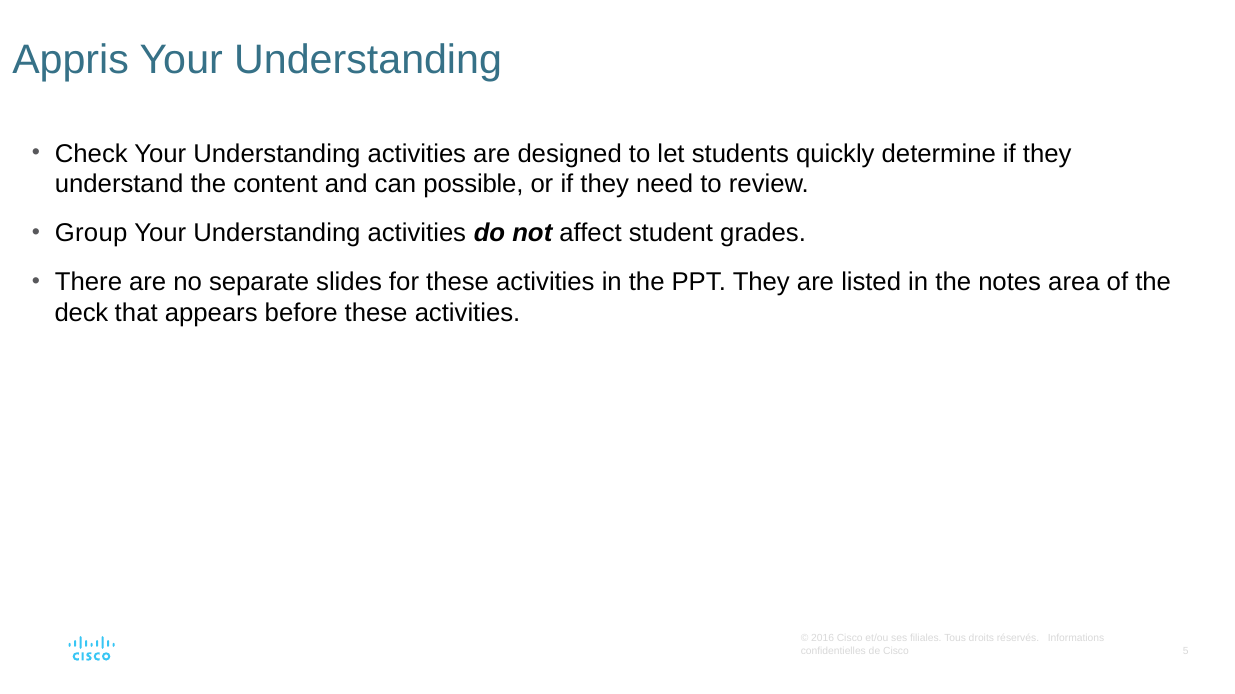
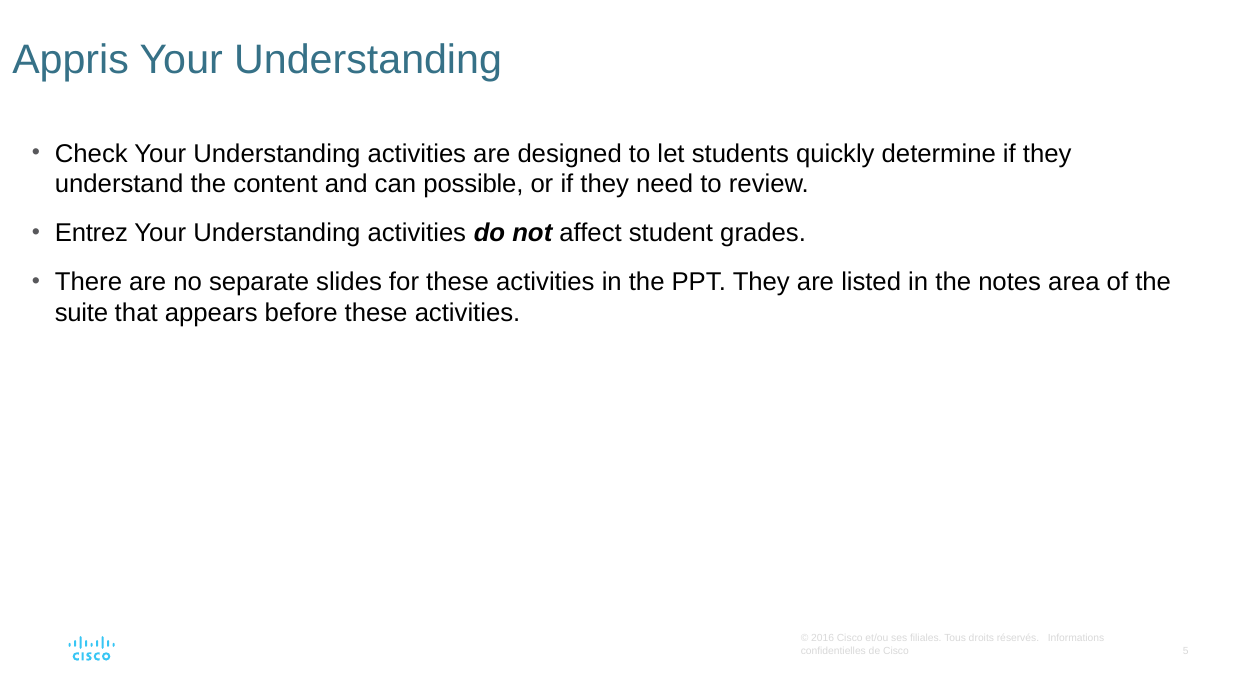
Group: Group -> Entrez (91, 234)
deck: deck -> suite (81, 313)
